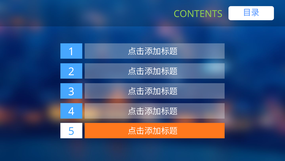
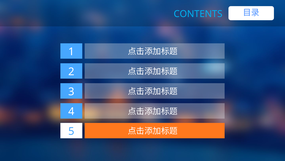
CONTENTS colour: light green -> light blue (198, 14)
